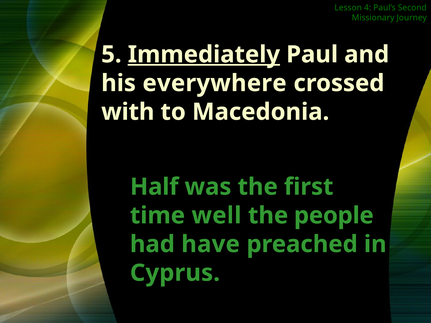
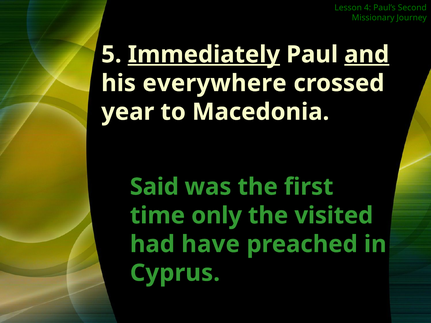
and underline: none -> present (367, 55)
with: with -> year (128, 112)
Half: Half -> Said (154, 187)
well: well -> only (217, 216)
people: people -> visited (334, 216)
